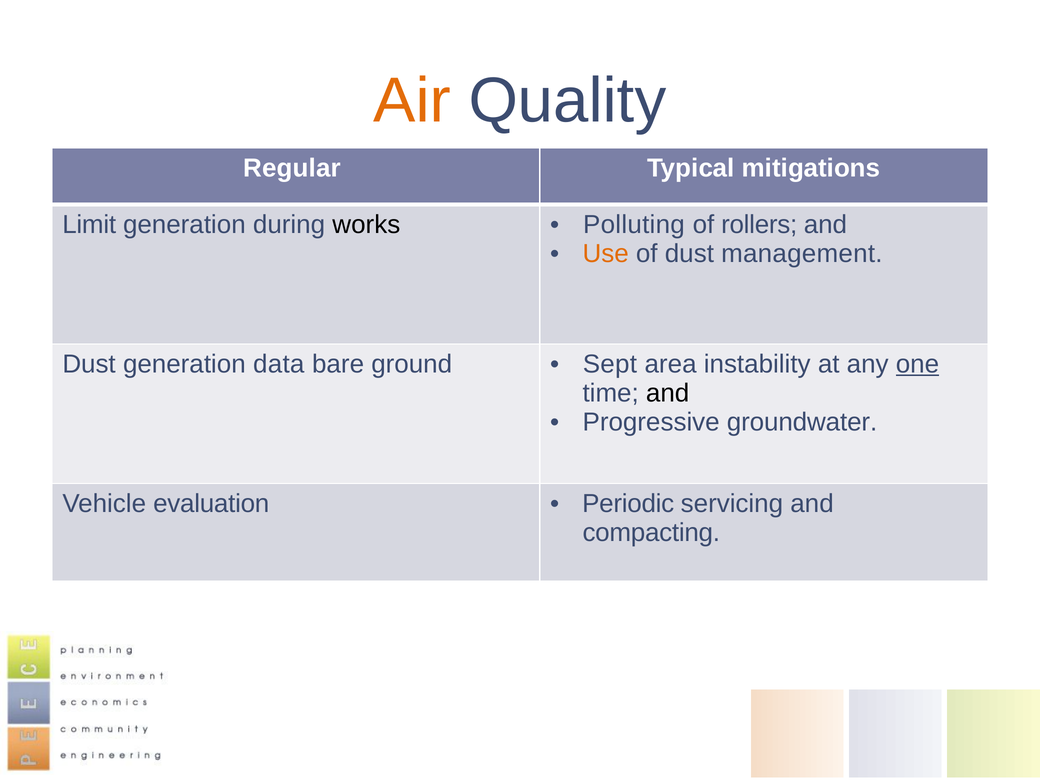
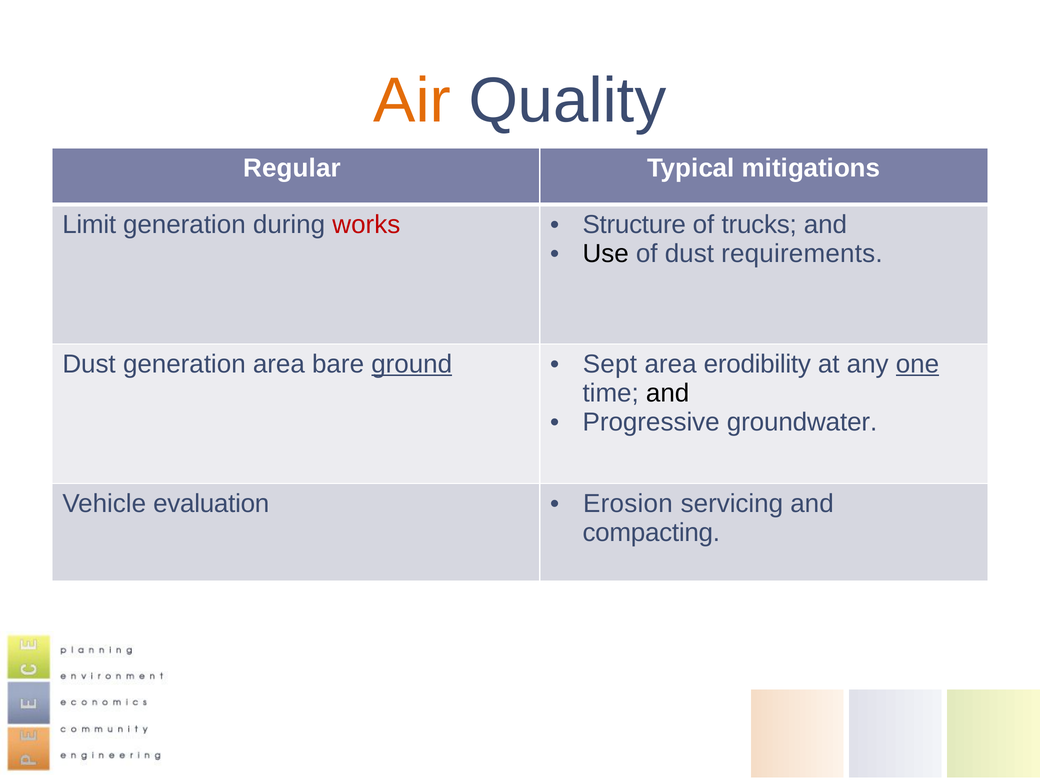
works colour: black -> red (366, 225)
Polluting: Polluting -> Structure (634, 225)
rollers: rollers -> trucks (759, 225)
Use colour: orange -> black (606, 254)
management: management -> requirements (802, 254)
generation data: data -> area (279, 364)
ground underline: none -> present (412, 364)
instability: instability -> erodibility (757, 364)
Periodic: Periodic -> Erosion (628, 504)
